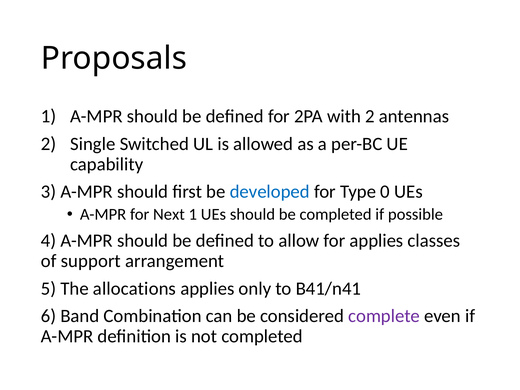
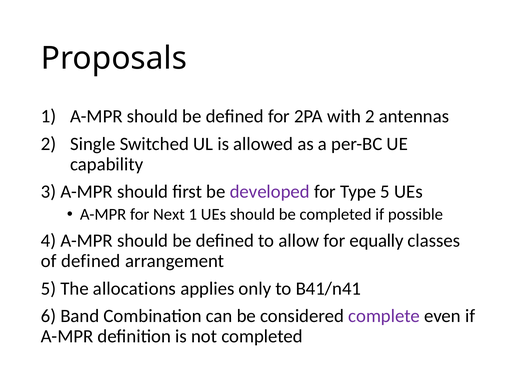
developed colour: blue -> purple (270, 192)
Type 0: 0 -> 5 (385, 192)
for applies: applies -> equally (377, 241)
of support: support -> defined (91, 261)
